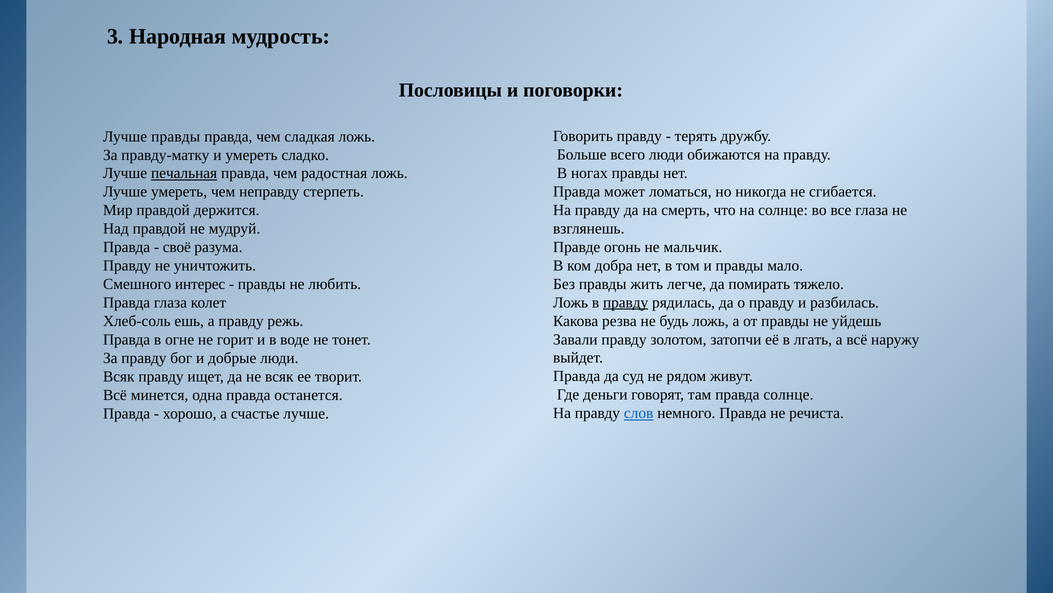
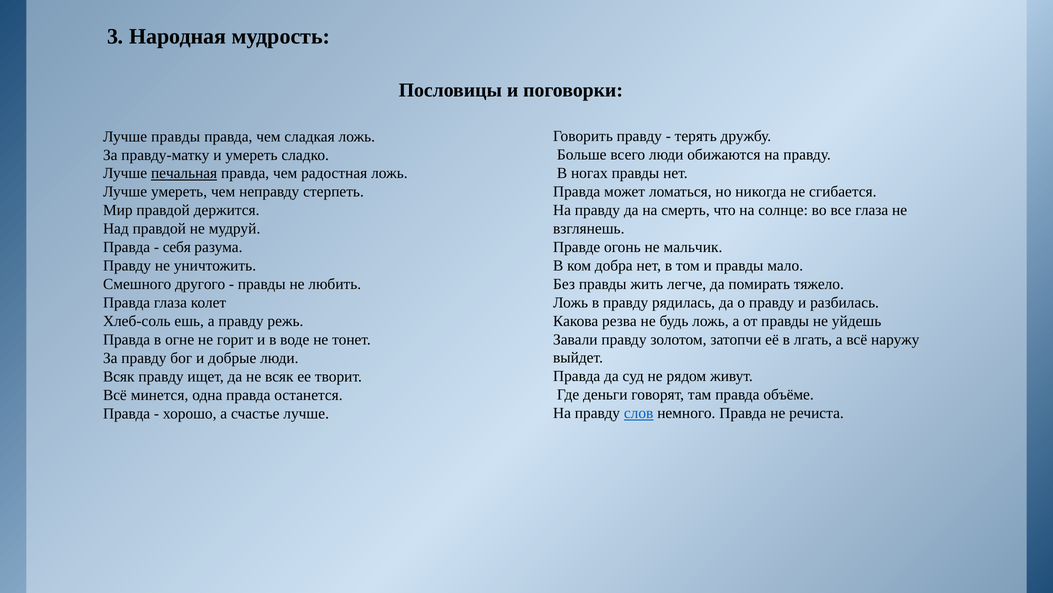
своё: своё -> себя (177, 247)
интерес: интерес -> другого (200, 284)
правду underline: present -> none (626, 302)
правда солнце: солнце -> объёме (789, 394)
